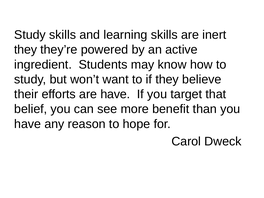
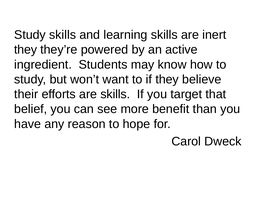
are have: have -> skills (115, 94)
